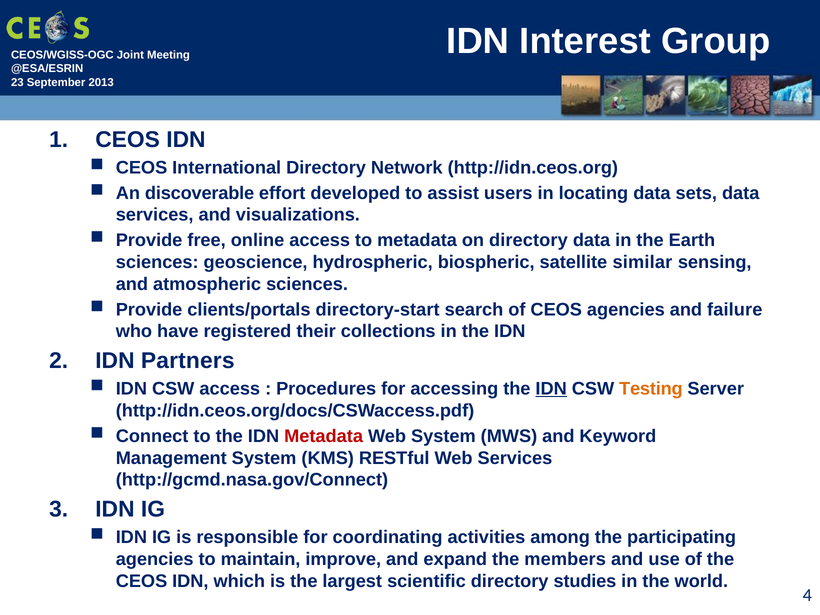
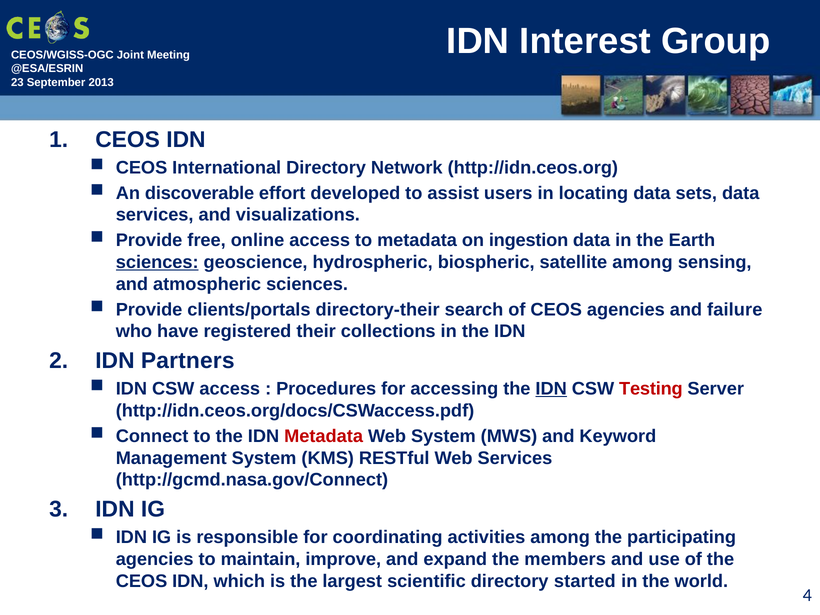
on directory: directory -> ingestion (529, 240)
sciences underline: none -> present (157, 262)
satellite similar: similar -> among (642, 262)
directory-start: directory-start -> directory-their (378, 310)
Testing colour: orange -> red (651, 389)
studies: studies -> started (585, 581)
